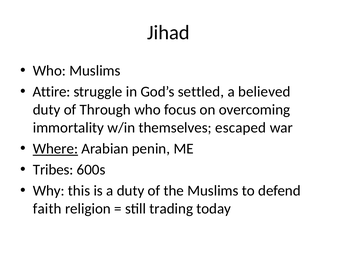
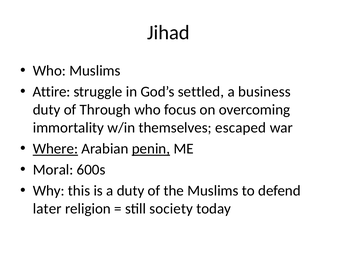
believed: believed -> business (264, 92)
penin underline: none -> present (151, 149)
Tribes: Tribes -> Moral (53, 170)
faith: faith -> later (47, 209)
trading: trading -> society (171, 209)
